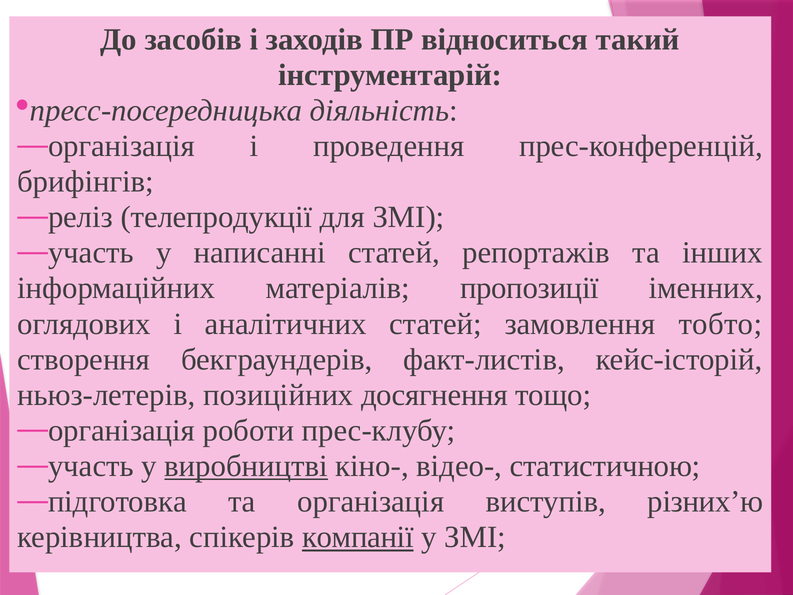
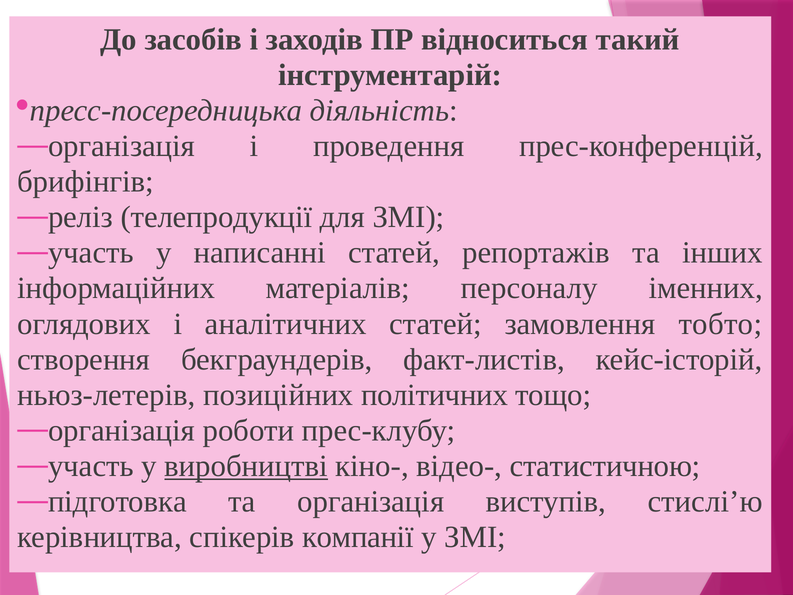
пропозиції: пропозиції -> персоналу (529, 288)
досягнення: досягнення -> політичних (434, 395)
різних’ю: різних’ю -> стислі’ю (705, 501)
компанії underline: present -> none (358, 537)
